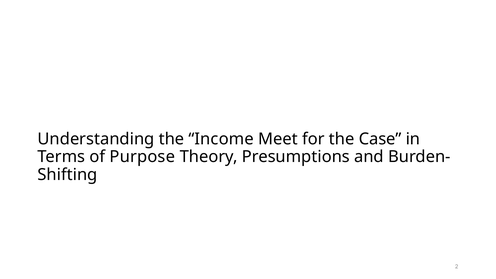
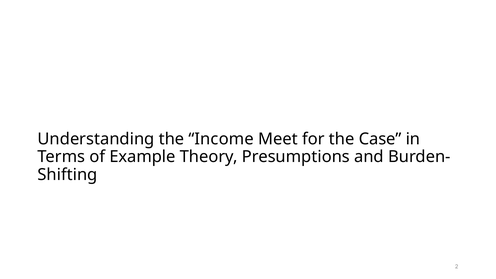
Purpose: Purpose -> Example (142, 157)
